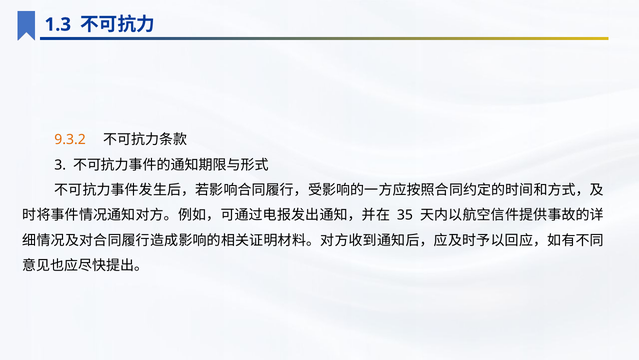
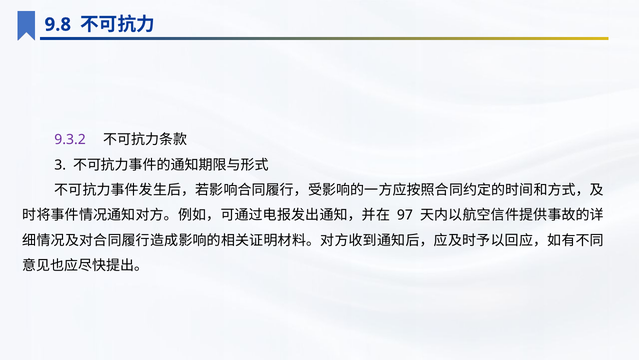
1.3: 1.3 -> 9.8 (58, 25)
9.3.2 colour: orange -> purple (70, 140)
35: 35 -> 97 (405, 215)
